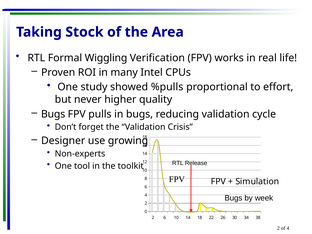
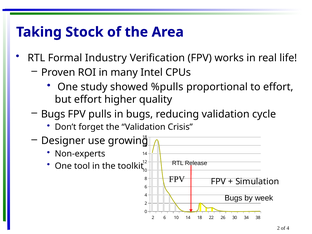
Wiggling: Wiggling -> Industry (106, 58)
but never: never -> effort (88, 100)
